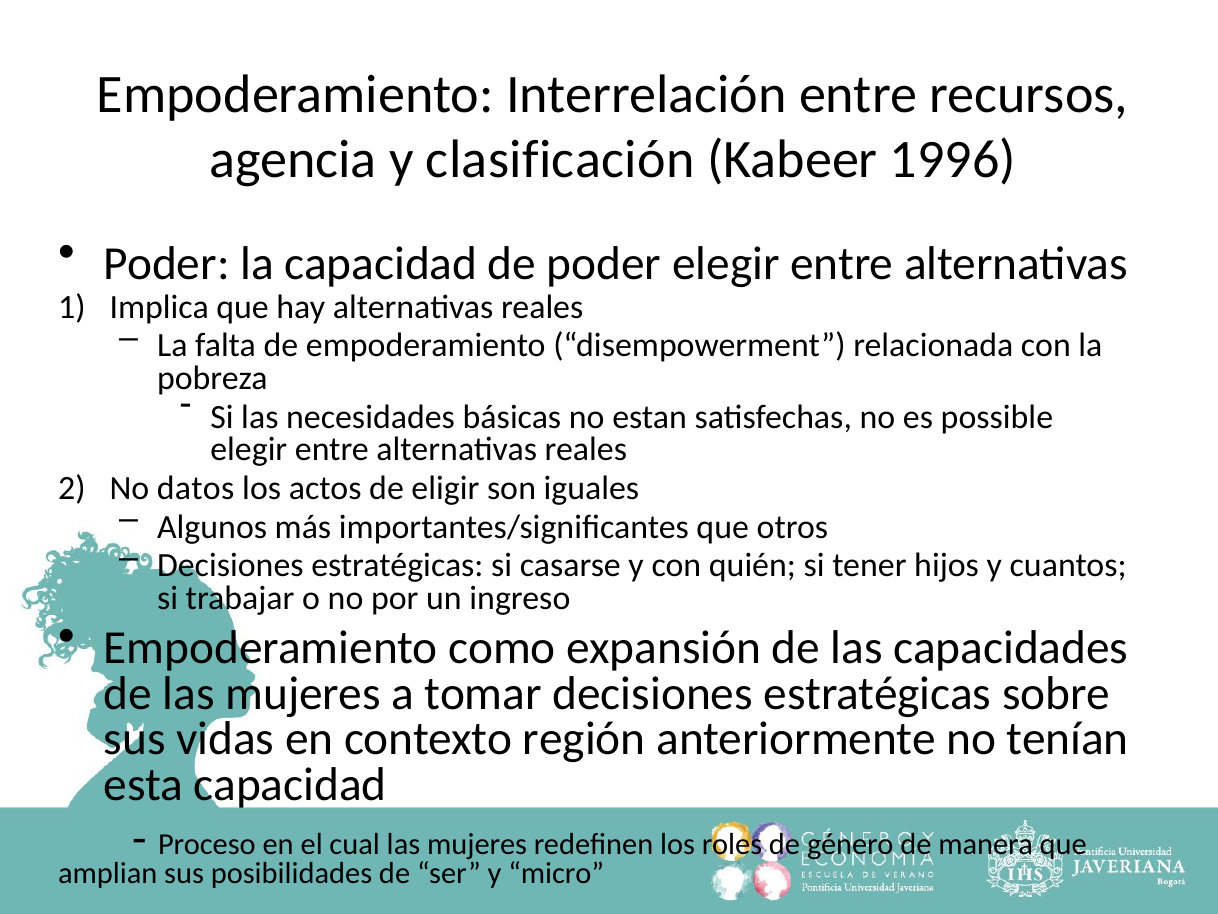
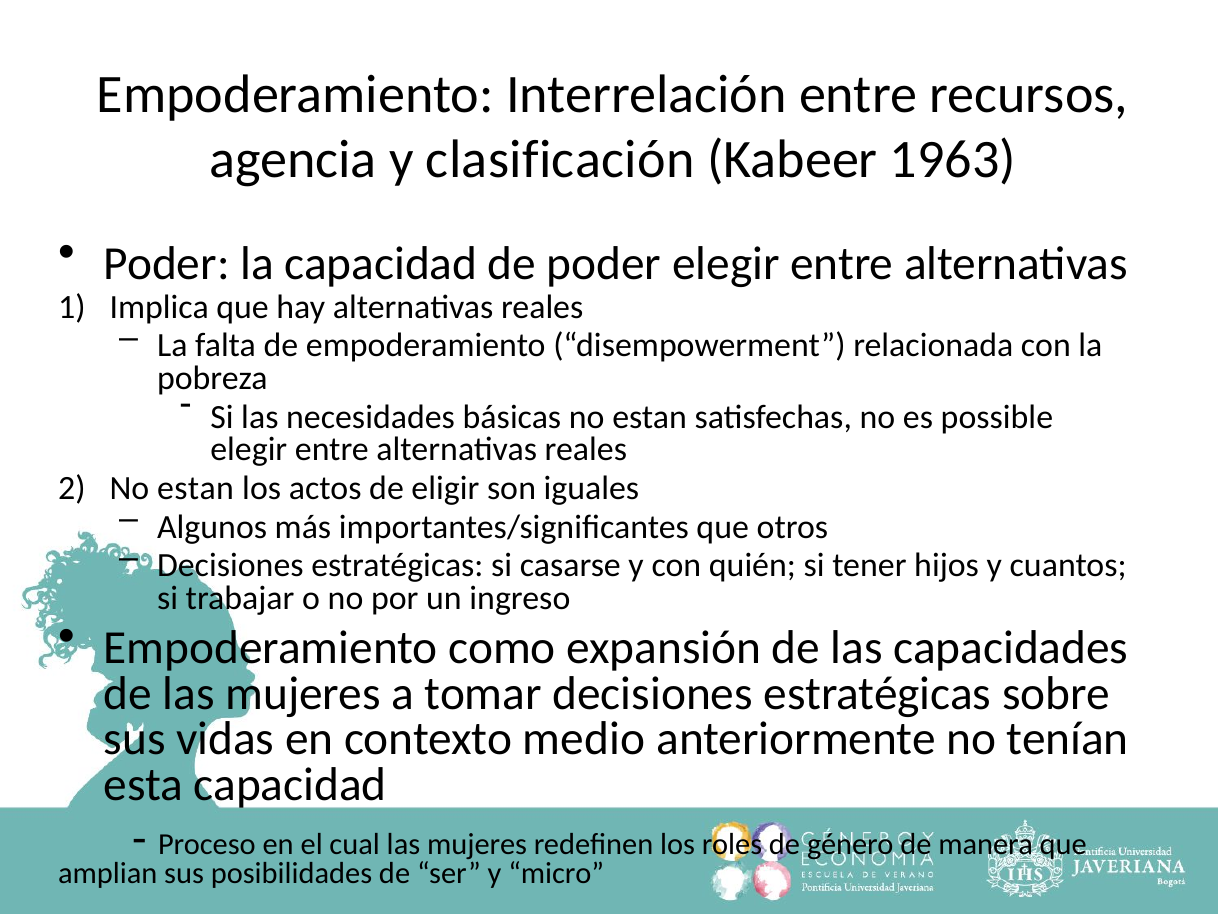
1996: 1996 -> 1963 (953, 160)
datos: datos -> estan (196, 488)
región: región -> medio (584, 739)
